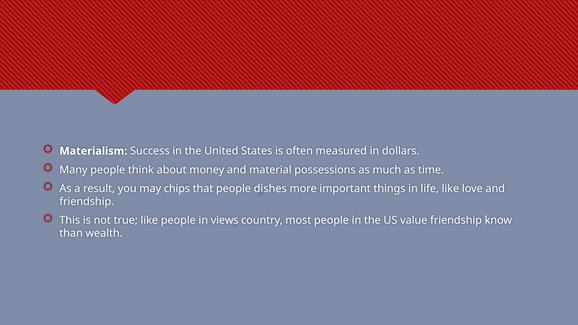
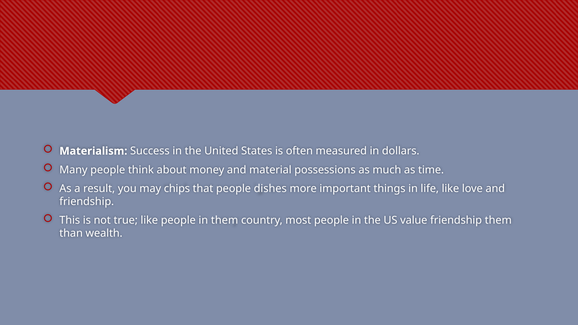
in views: views -> them (225, 220)
friendship know: know -> them (498, 220)
